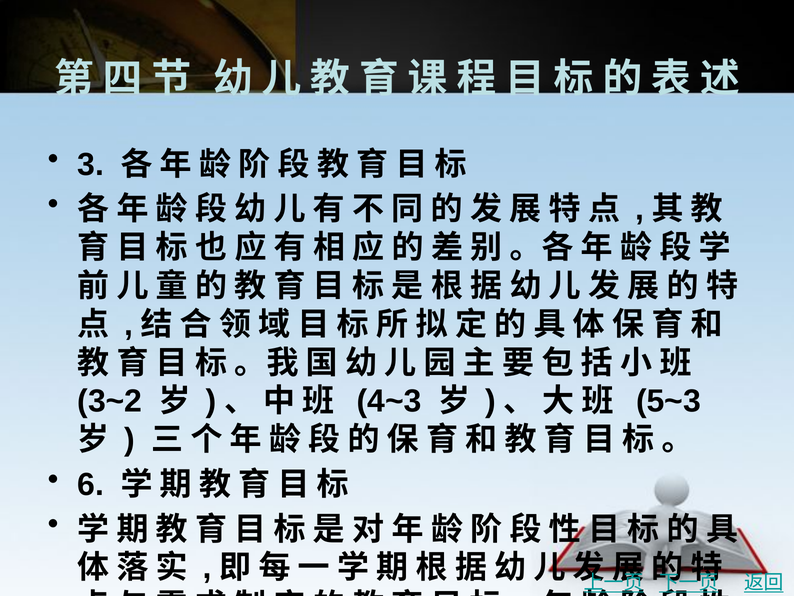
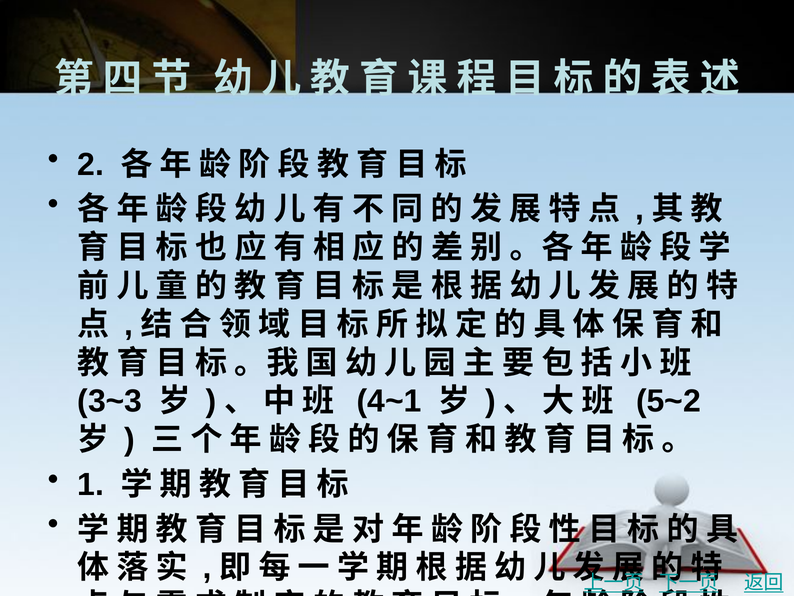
3: 3 -> 2 (91, 164)
3~2: 3~2 -> 3~3 (110, 401)
4~3: 4~3 -> 4~1 (389, 401)
5~3: 5~3 -> 5~2 (668, 401)
6: 6 -> 1 (91, 484)
